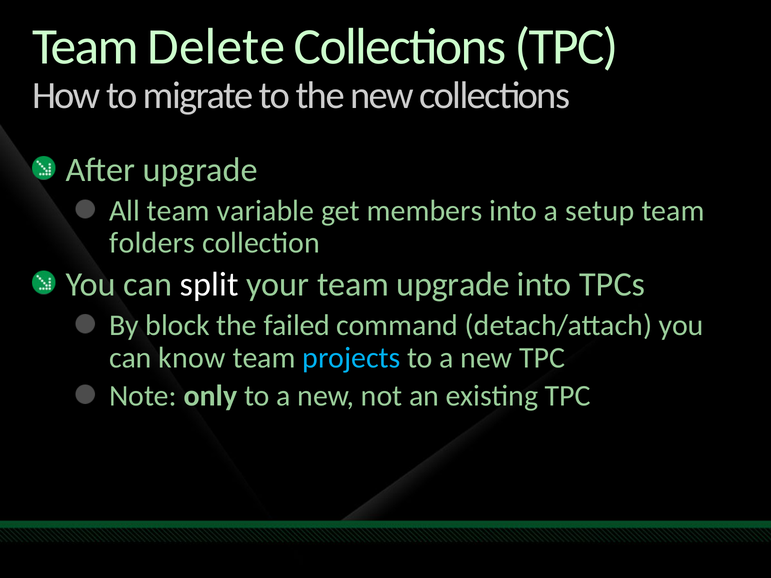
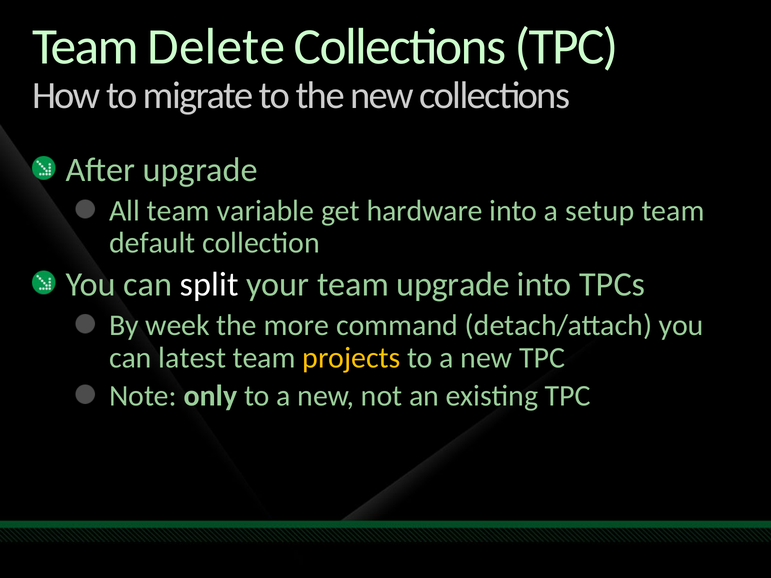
members: members -> hardware (425, 211)
folders: folders -> default (152, 243)
block: block -> week (178, 325)
failed: failed -> more (296, 325)
know: know -> latest (192, 358)
projects colour: light blue -> yellow (351, 358)
